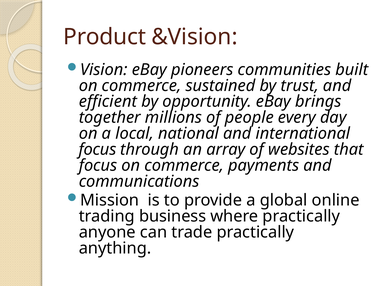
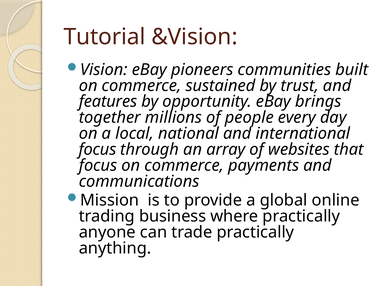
Product: Product -> Tutorial (105, 37)
efficient: efficient -> features (108, 101)
